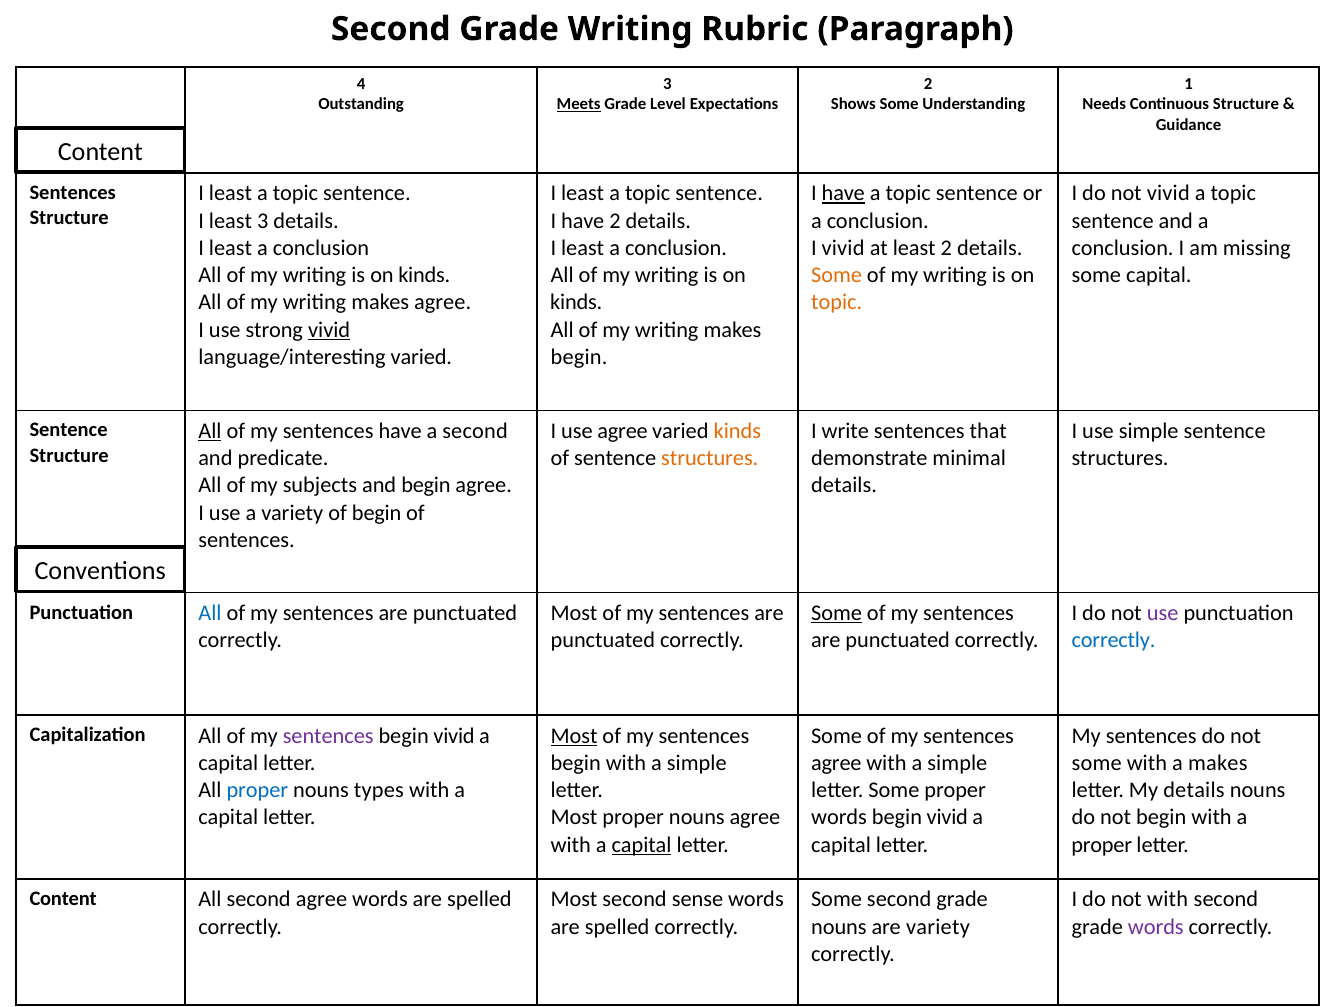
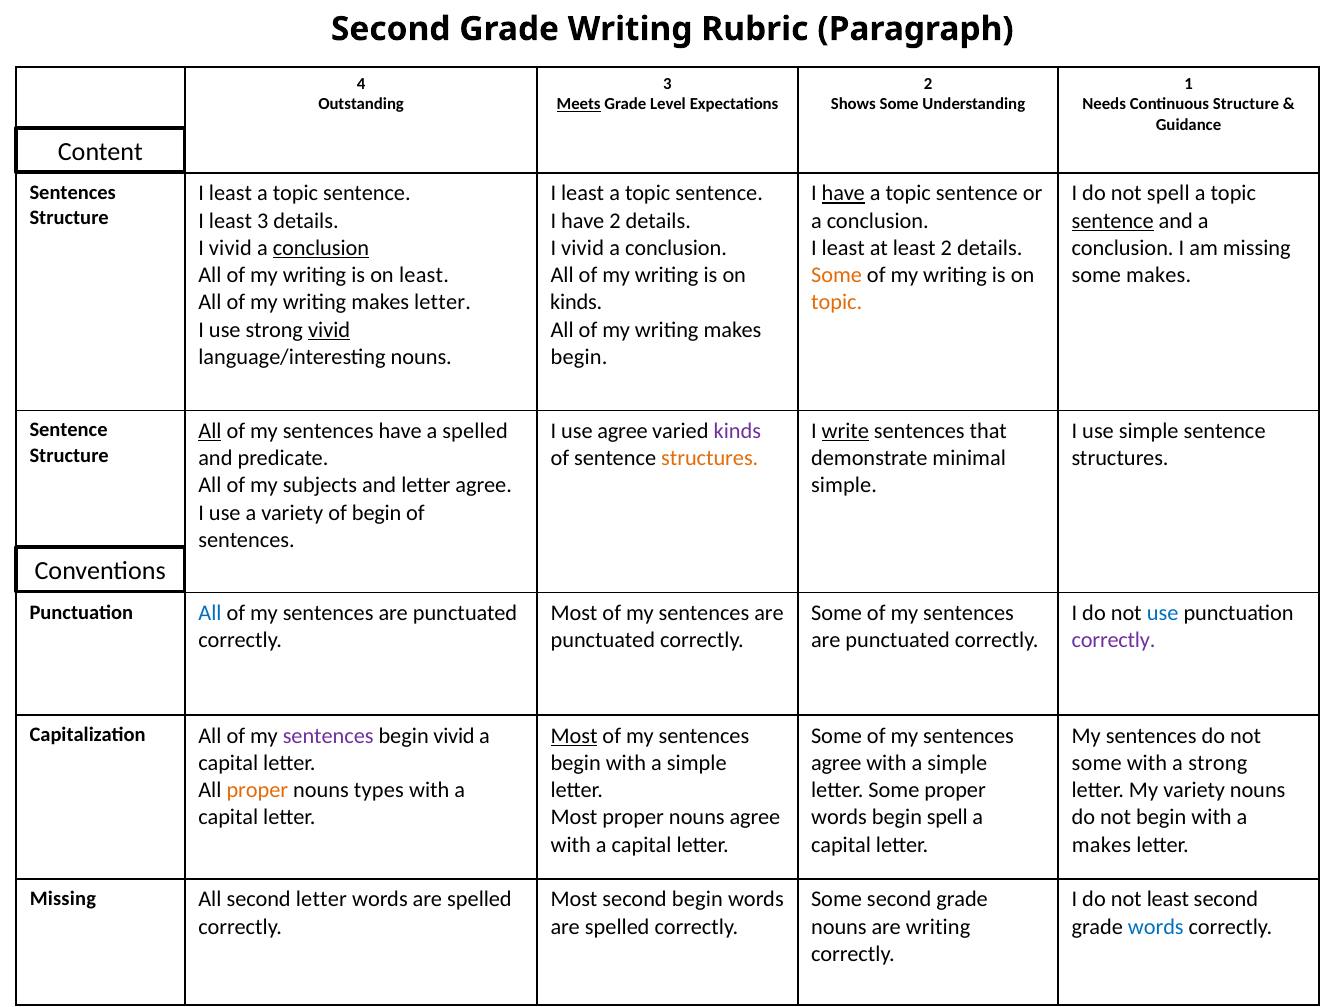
not vivid: vivid -> spell (1168, 193)
sentence underline: none -> present (1113, 221)
least: least -> vivid (230, 248)
conclusion underline: none -> present (321, 248)
least: least -> vivid (583, 248)
vivid: vivid -> least (843, 248)
kinds: kinds -> least (424, 275)
some capital: capital -> makes (1159, 275)
writing makes agree: agree -> letter (443, 302)
language/interesting varied: varied -> nouns (421, 357)
a second: second -> spelled (475, 431)
kinds colour: orange -> purple (737, 431)
write underline: none -> present (845, 431)
and begin: begin -> letter (426, 485)
details: details -> simple (844, 485)
Some underline: present -> none (837, 613)
use colour: purple -> blue (1163, 613)
correctly colour: blue -> purple (1114, 640)
a makes: makes -> strong (1218, 763)
proper colour: blue -> orange (257, 790)
My details: details -> variety (1194, 790)
vivid: vivid -> spell (947, 817)
capital underline: present -> none (642, 844)
proper: proper -> makes (1102, 844)
Content: Content -> Missing (63, 898)
second agree: agree -> letter (321, 899)
second sense: sense -> begin (697, 899)
not with: with -> least (1168, 899)
are variety: variety -> writing (938, 926)
words colour: purple -> blue (1156, 926)
